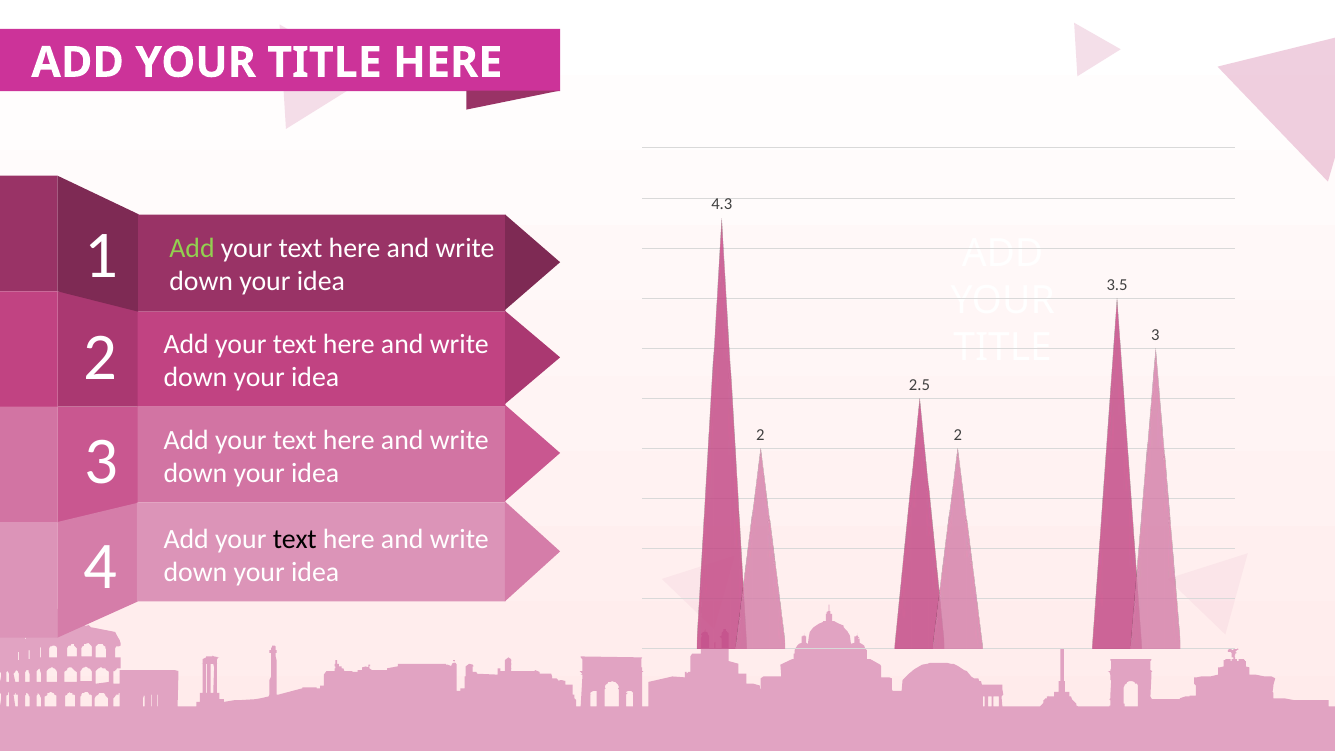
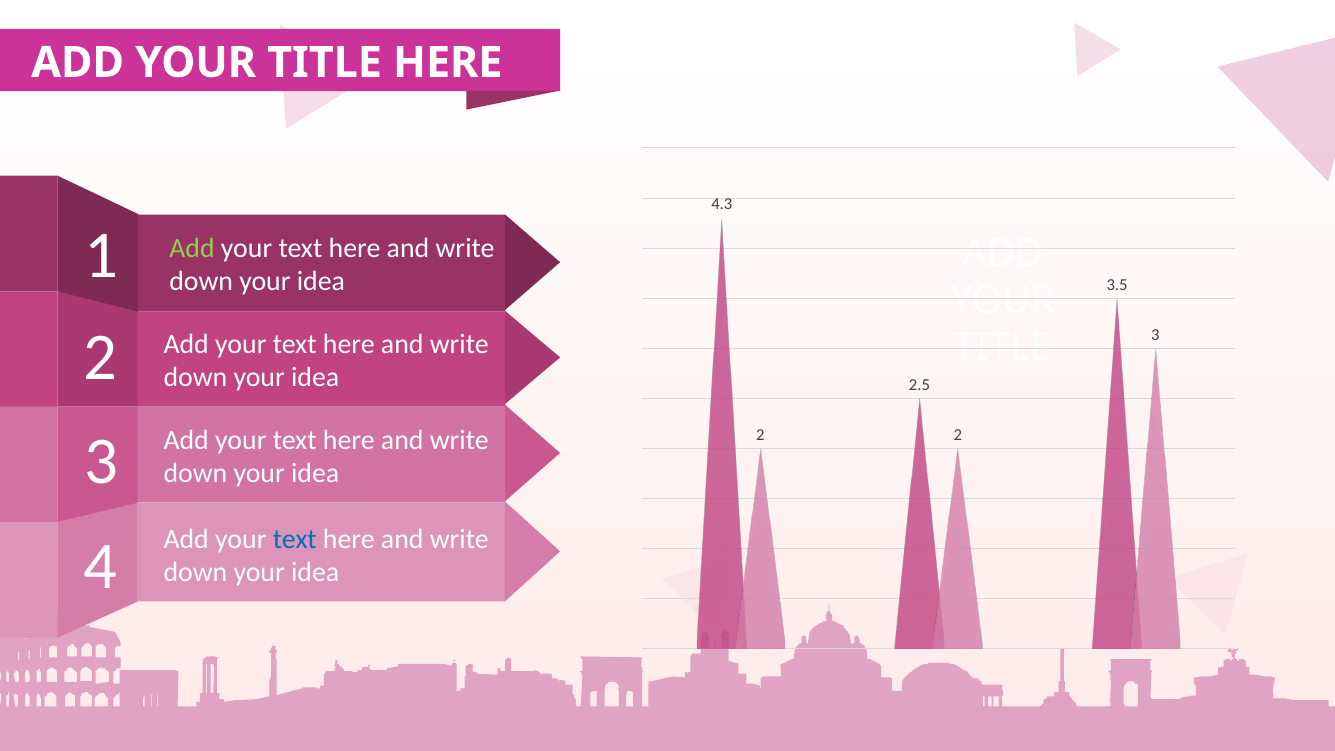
text colour: black -> blue (295, 539)
